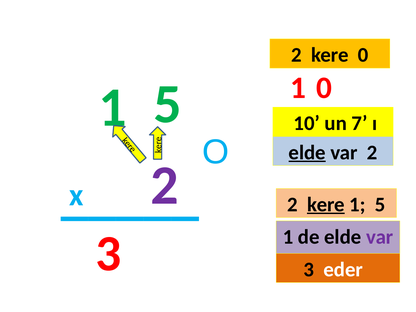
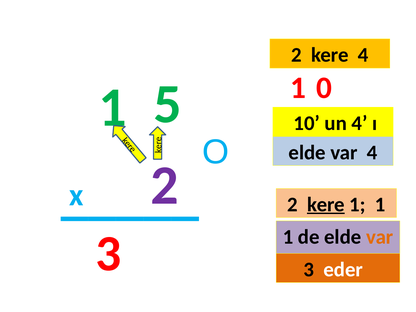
kere 0: 0 -> 4 (363, 55)
un 7: 7 -> 4 (360, 123)
elde underline: present -> none (307, 152)
var 2: 2 -> 4 (372, 152)
5: 5 -> 1 (380, 204)
var colour: purple -> orange (380, 237)
